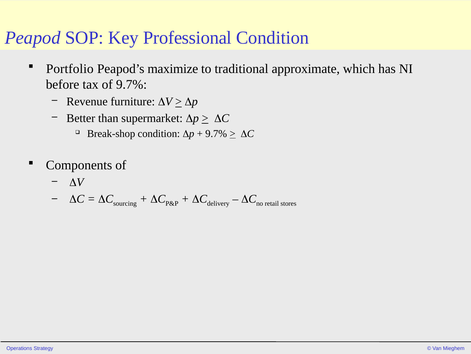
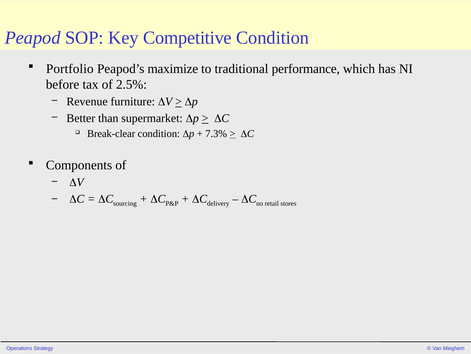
Professional: Professional -> Competitive (187, 38)
approximate: approximate -> performance (306, 69)
of 9.7%: 9.7% -> 2.5% (131, 84)
Break-shop: Break-shop -> Break-clear (111, 133)
9.7%: 9.7% -> 7.3% (216, 133)
